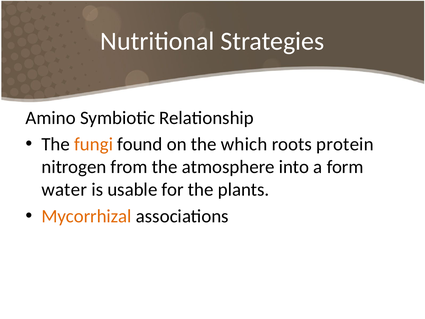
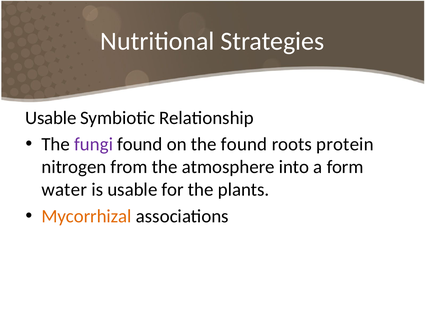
Amino: Amino -> Usable (51, 118)
fungi colour: orange -> purple (94, 144)
the which: which -> found (244, 144)
